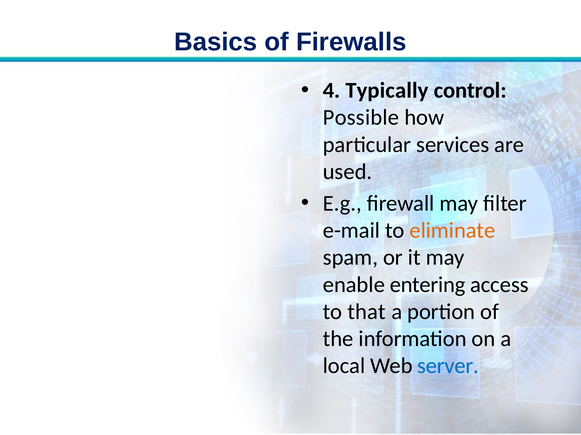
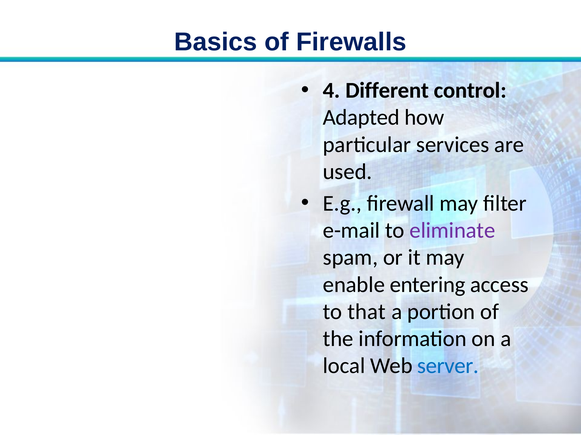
Typically: Typically -> Different (387, 91)
Possible: Possible -> Adapted (361, 118)
eliminate colour: orange -> purple (452, 231)
